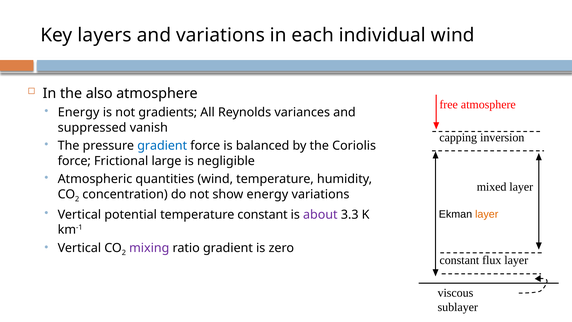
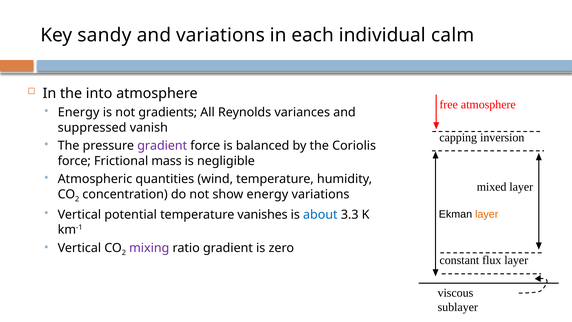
layers: layers -> sandy (105, 35)
individual wind: wind -> calm (453, 35)
also: also -> into (99, 93)
gradient colour: blue -> purple (162, 146)
large: large -> mass (167, 161)
temperature constant: constant -> vanishes (263, 214)
about colour: purple -> blue (320, 214)
